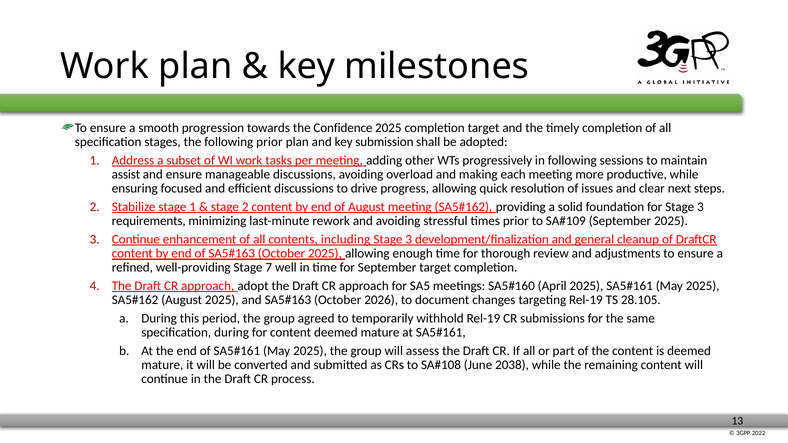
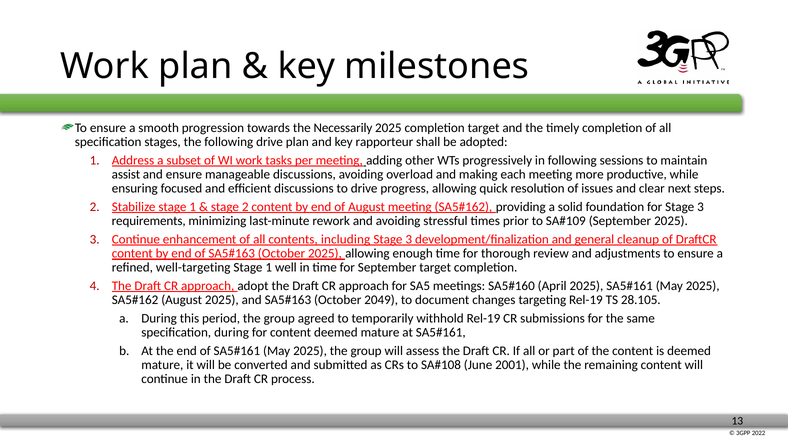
Confidence: Confidence -> Necessarily (343, 128)
following prior: prior -> drive (270, 142)
submission: submission -> rapporteur (384, 142)
well-providing: well-providing -> well-targeting (193, 268)
7: 7 -> 1 (269, 268)
2026: 2026 -> 2049 (381, 300)
2038: 2038 -> 2001 (512, 365)
